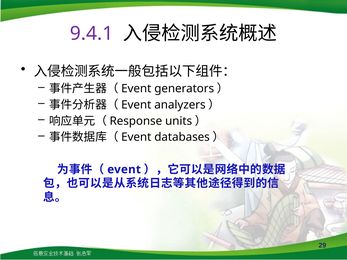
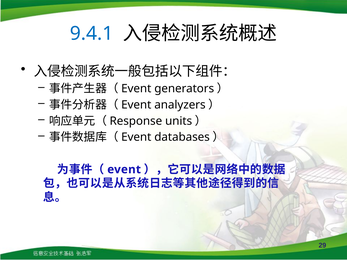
9.4.1 colour: purple -> blue (92, 33)
